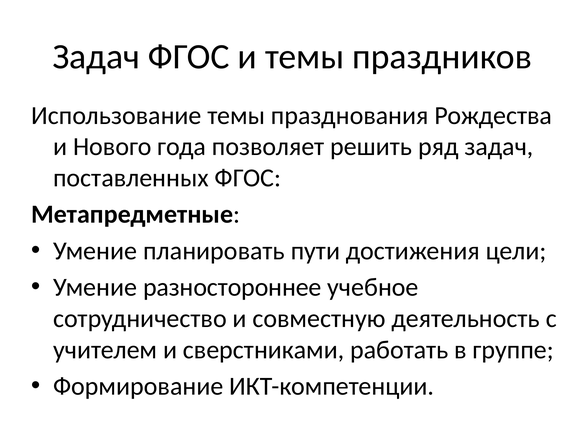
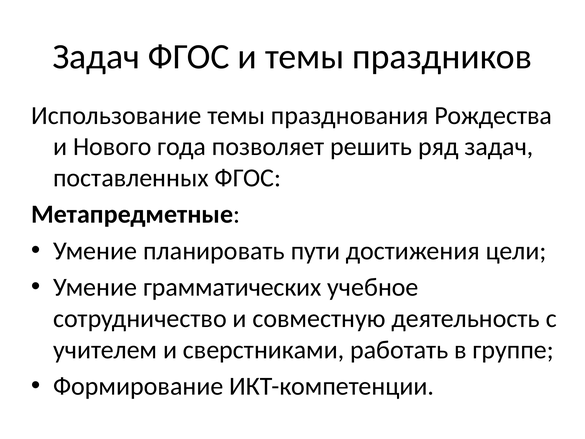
разностороннее: разностороннее -> грамматических (232, 287)
